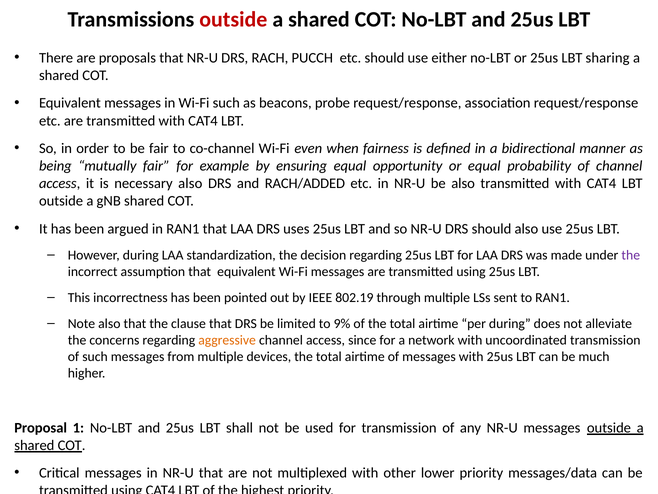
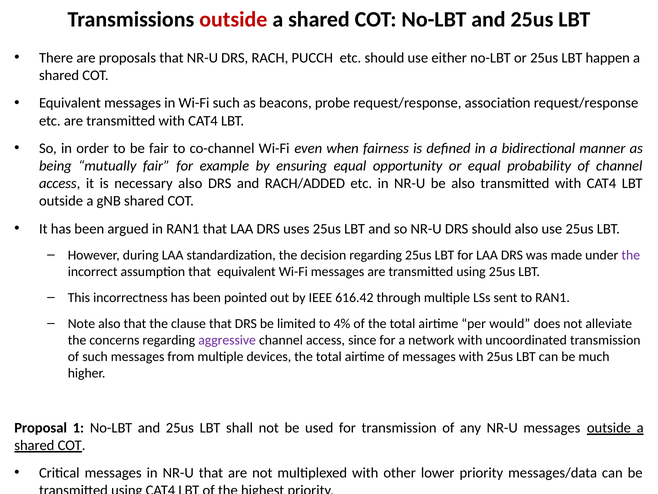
sharing: sharing -> happen (608, 58)
802.19: 802.19 -> 616.42 (354, 297)
9%: 9% -> 4% (342, 323)
per during: during -> would (510, 323)
aggressive colour: orange -> purple (227, 340)
